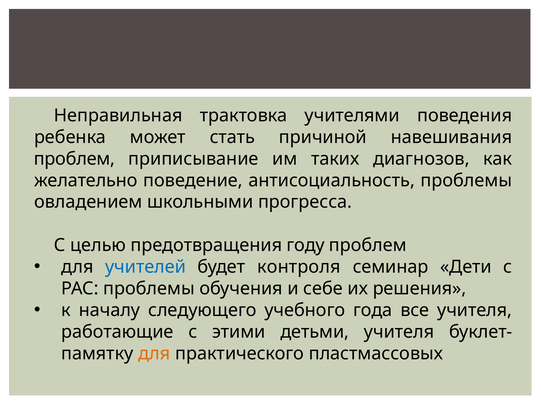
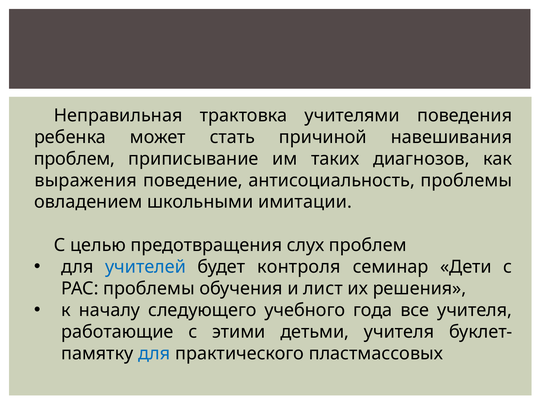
желательно: желательно -> выражения (86, 180)
прогресса: прогресса -> имитации (305, 202)
году: году -> слух (306, 245)
себе: себе -> лист (323, 288)
для colour: orange -> blue (154, 353)
